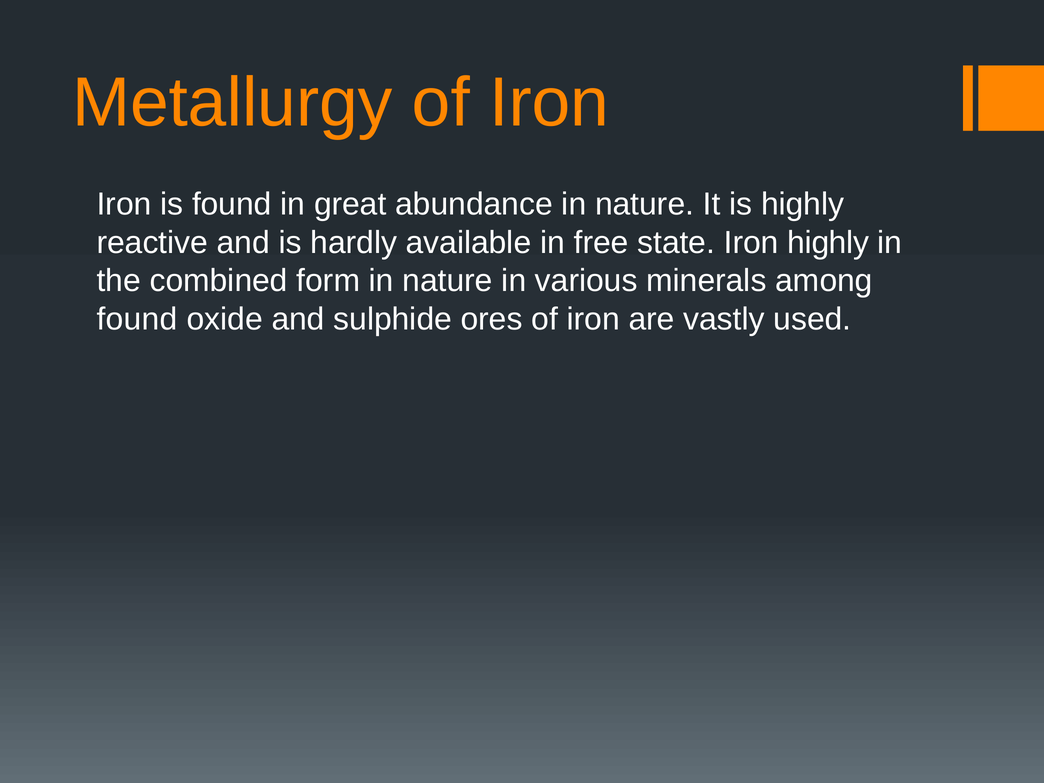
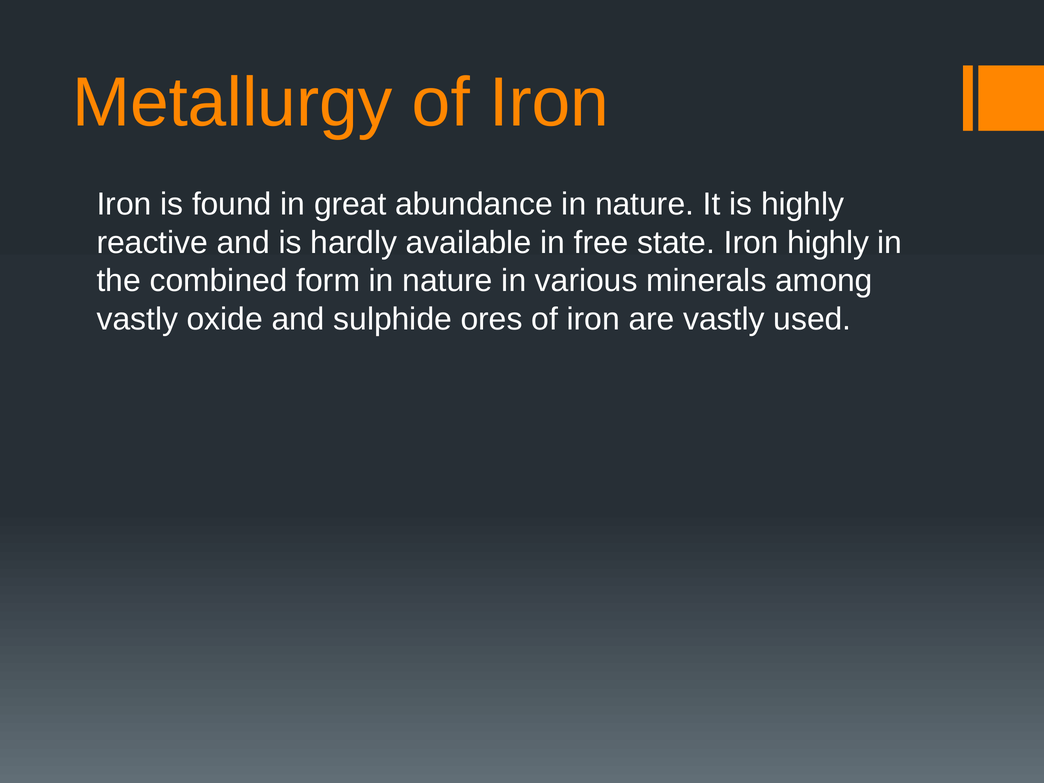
found: found -> vastly (137, 319)
